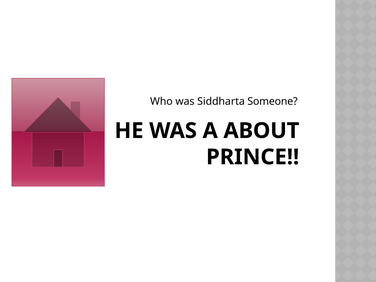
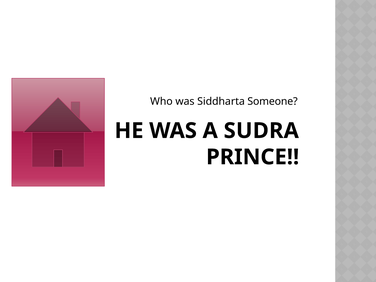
ABOUT: ABOUT -> SUDRA (261, 131)
